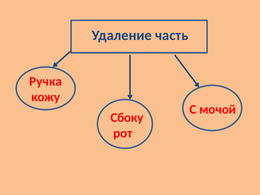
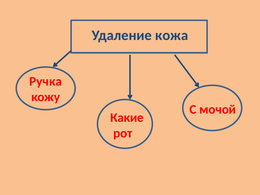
часть: часть -> кожа (172, 35)
Сбоку: Сбоку -> Какие (127, 118)
